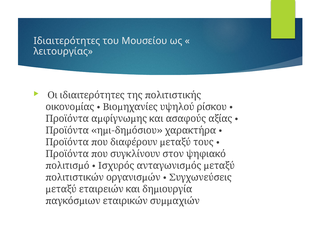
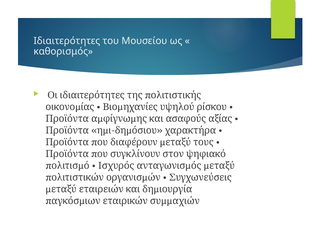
λειτουργίας: λειτουργίας -> καθορισμός (63, 51)
